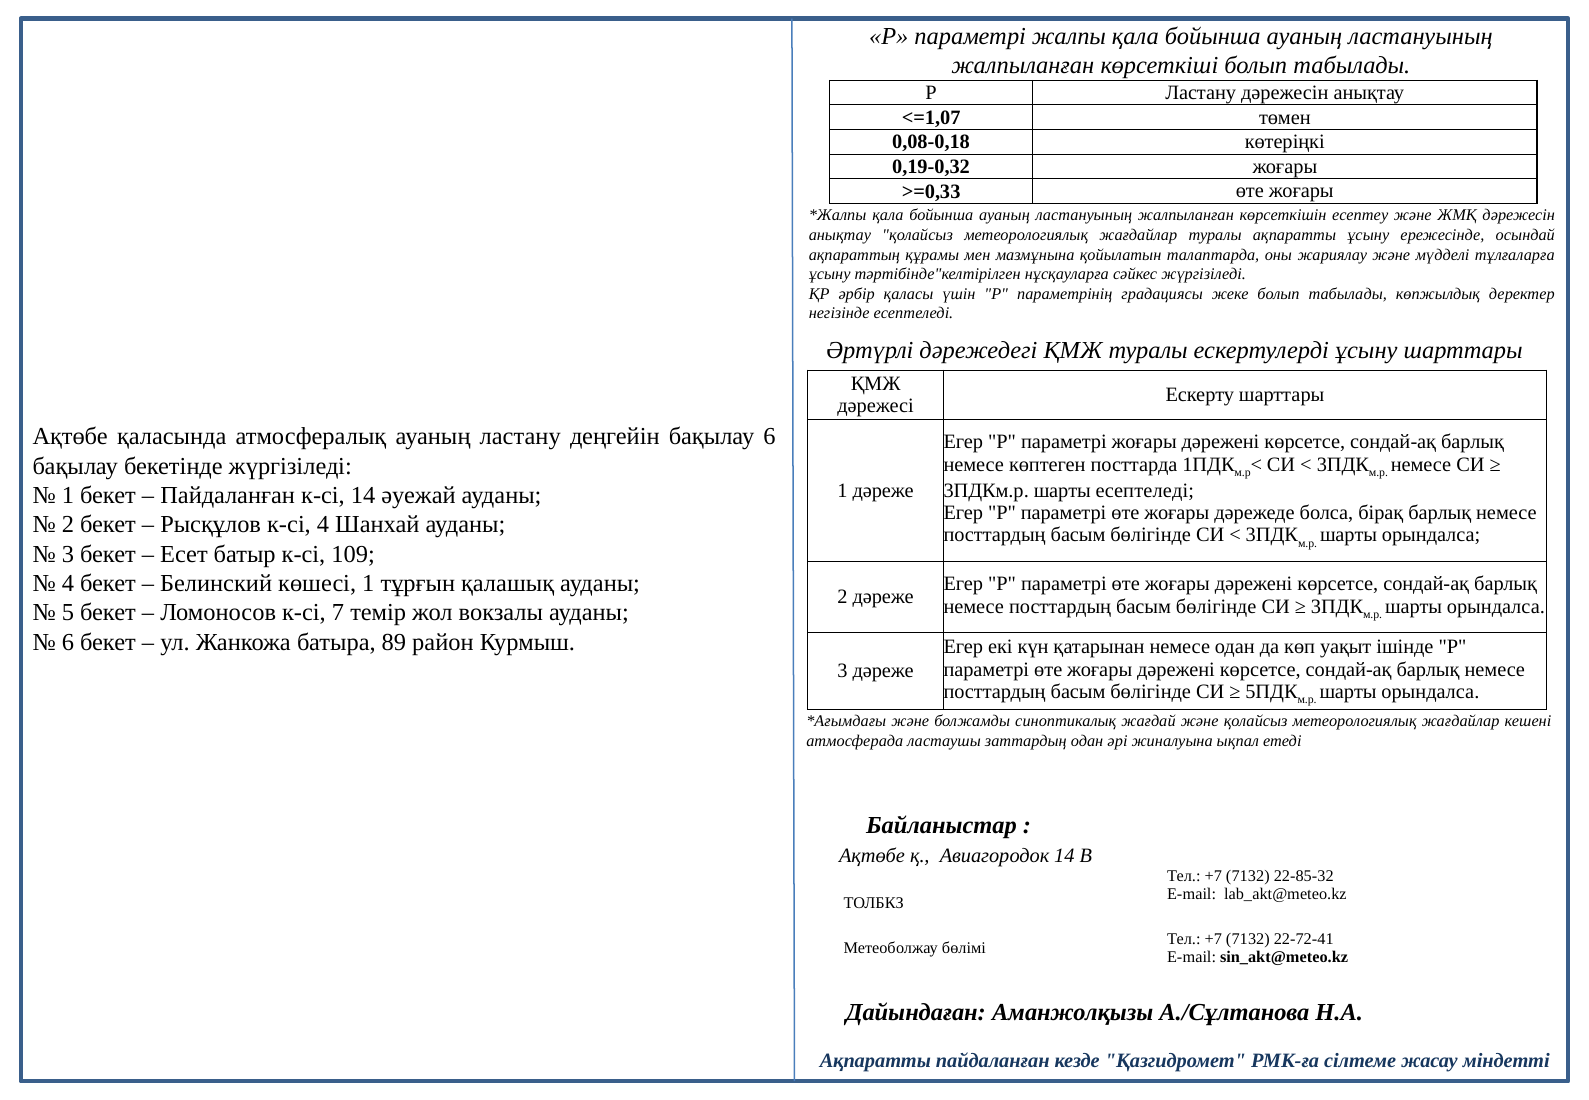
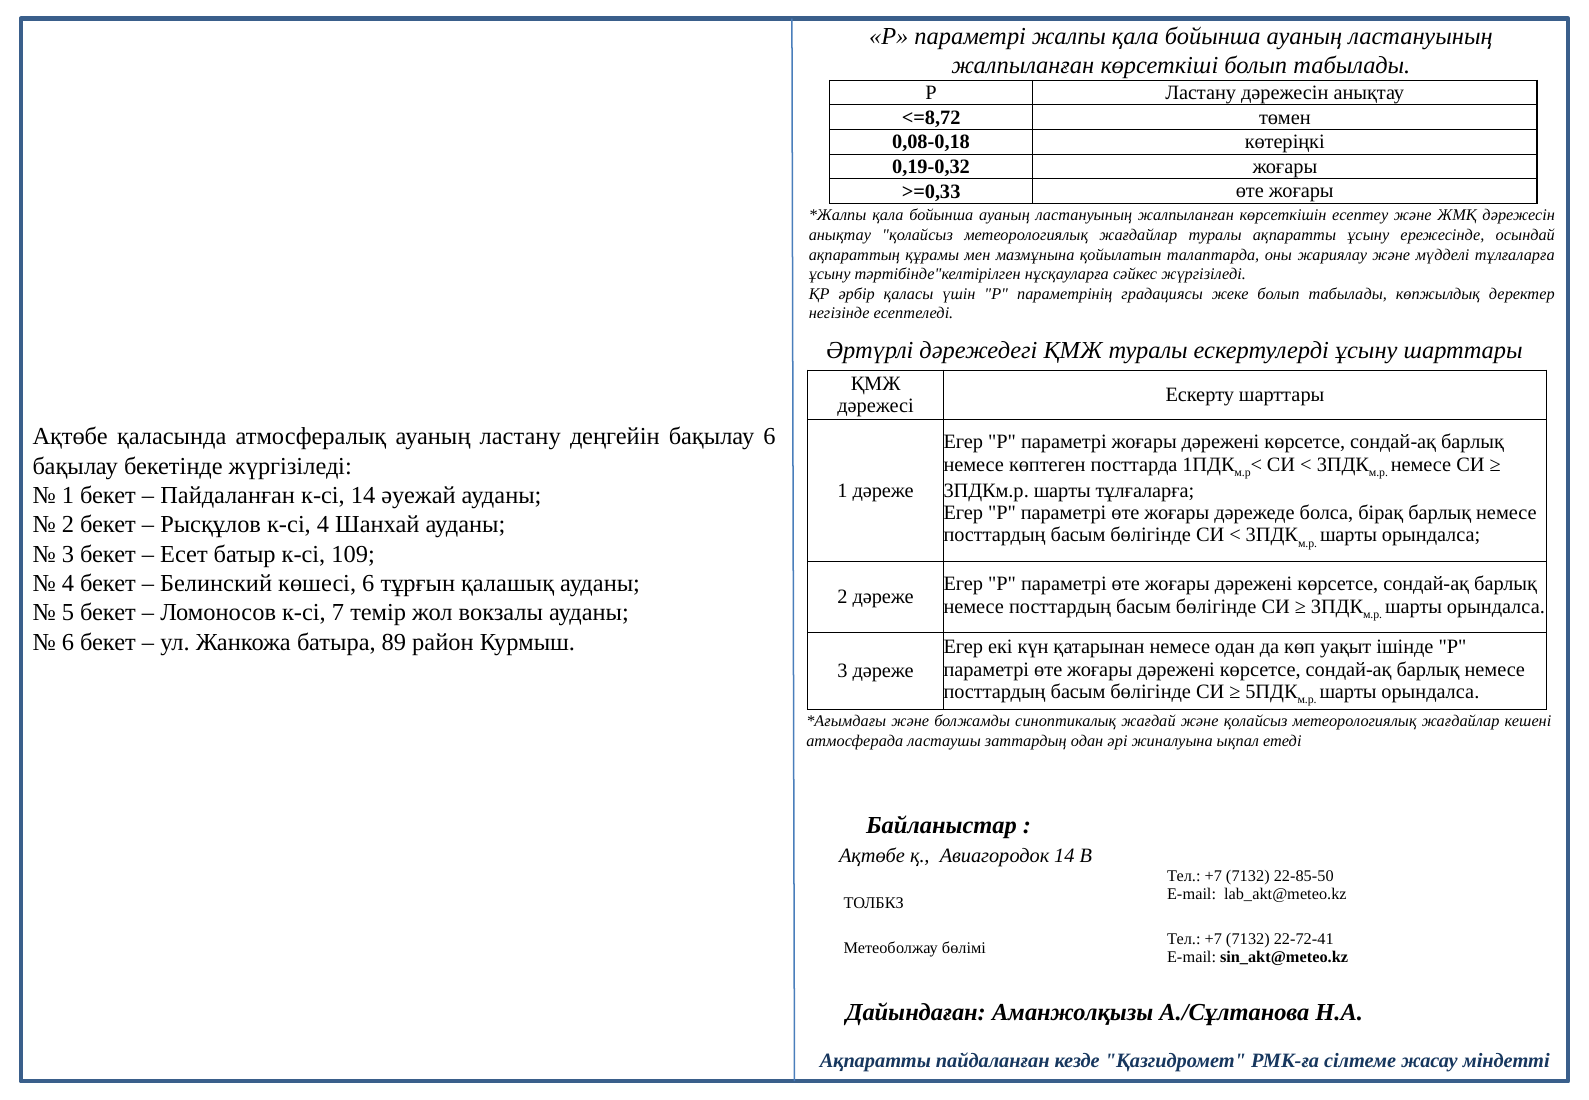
<=1,07: <=1,07 -> <=8,72 (931, 117)
шарты есептеледі: есептеледі -> тұлғаларға (1145, 490)
көшесі 1: 1 -> 6 (368, 583)
22-85-32: 22-85-32 -> 22-85-50 (1304, 876)
